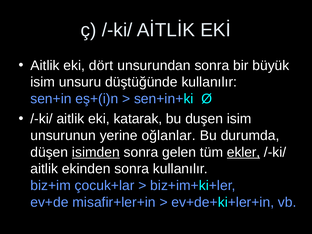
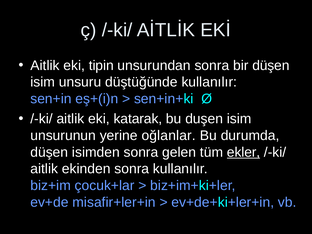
dört: dört -> tipin (101, 65)
bir büyük: büyük -> düşen (271, 65)
isimden underline: present -> none (96, 152)
